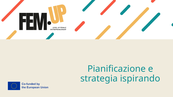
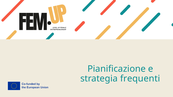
ispirando: ispirando -> frequenti (140, 79)
